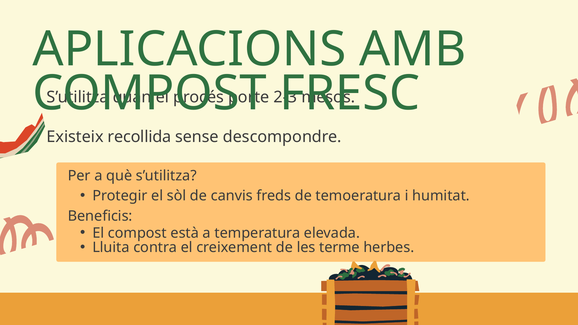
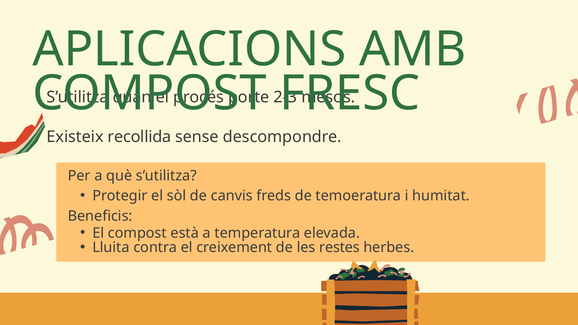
terme: terme -> restes (340, 247)
